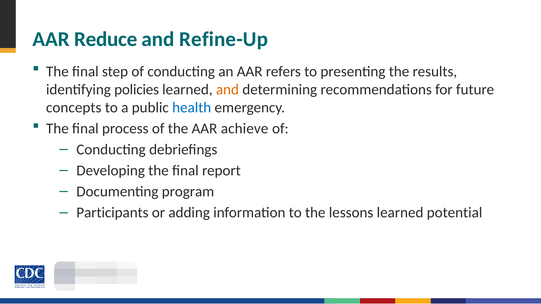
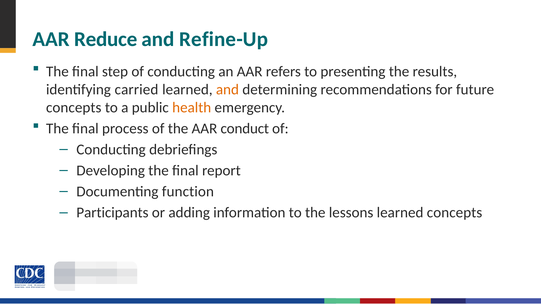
policies: policies -> carried (136, 90)
health colour: blue -> orange (192, 108)
achieve: achieve -> conduct (245, 129)
program: program -> function (188, 192)
learned potential: potential -> concepts (455, 213)
